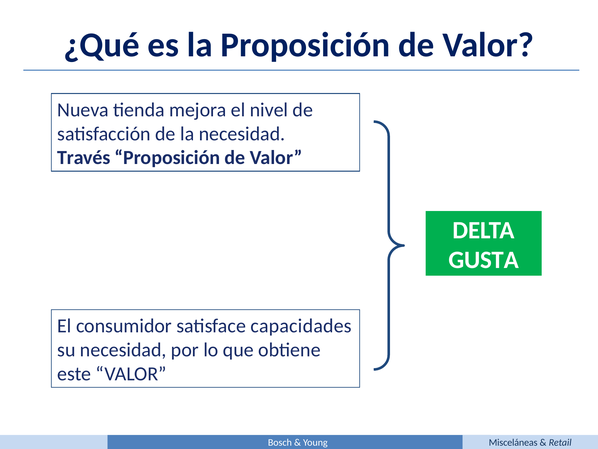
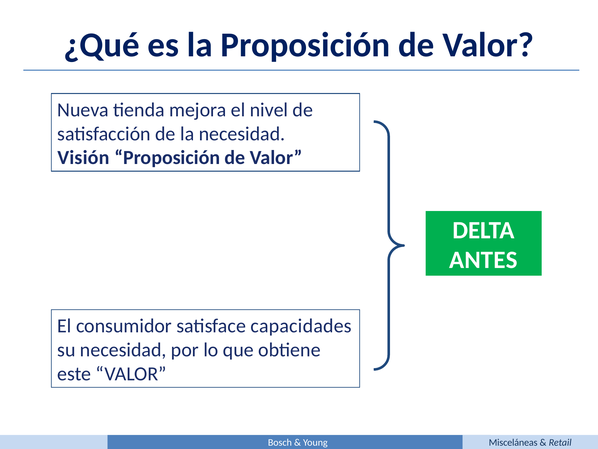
Través: Través -> Visión (84, 158)
GUSTA: GUSTA -> ANTES (483, 260)
